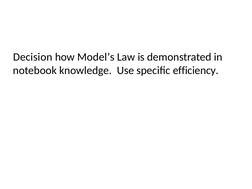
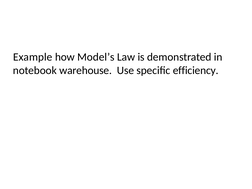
Decision: Decision -> Example (33, 57)
knowledge: knowledge -> warehouse (86, 70)
